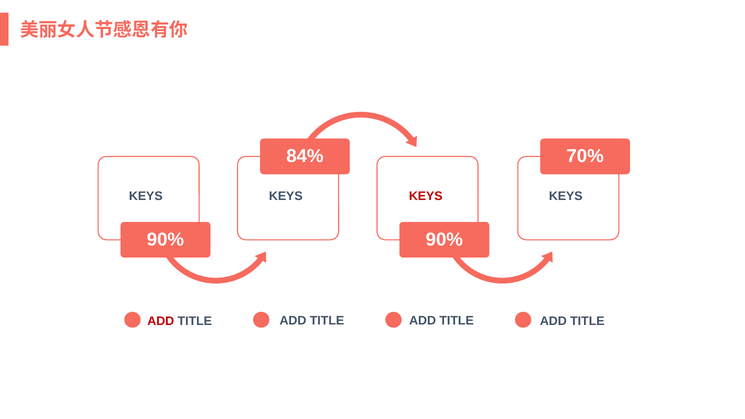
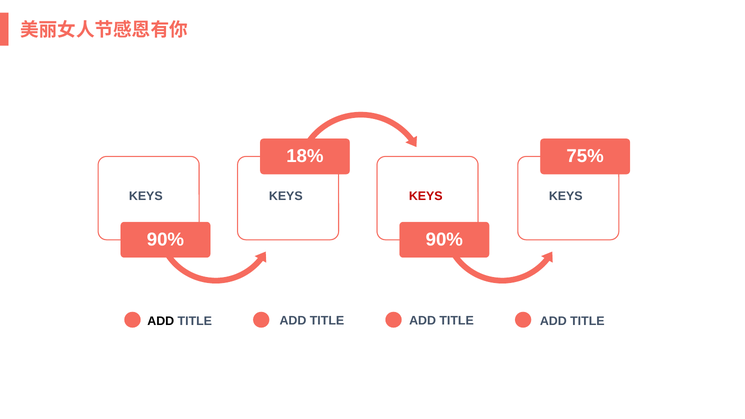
84%: 84% -> 18% (305, 156)
70%: 70% -> 75% (585, 156)
ADD colour: red -> black (161, 321)
